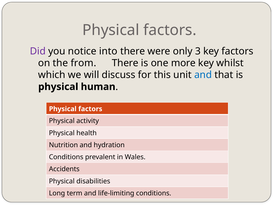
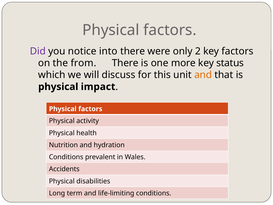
3: 3 -> 2 (198, 51)
whilst: whilst -> status (230, 63)
and colour: blue -> orange (203, 75)
human: human -> impact (98, 87)
